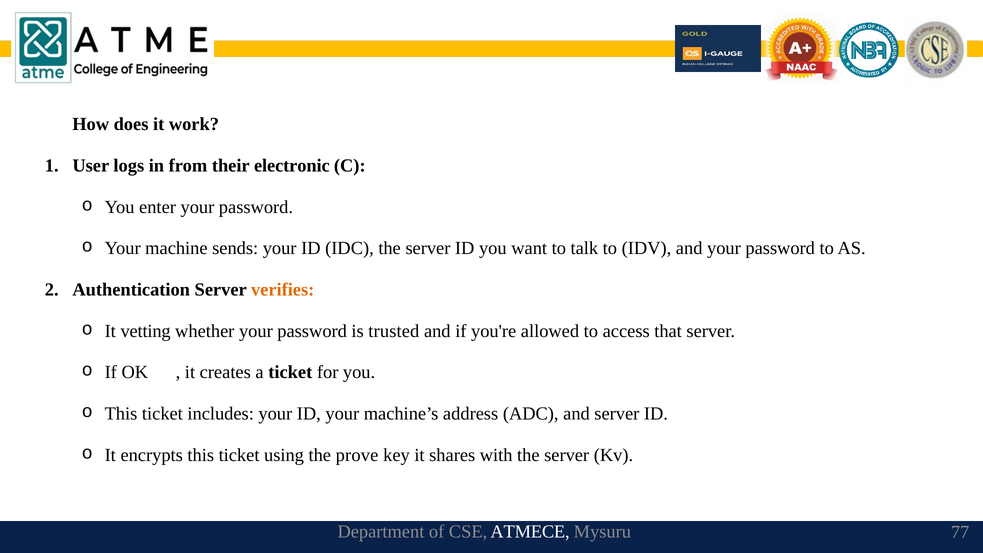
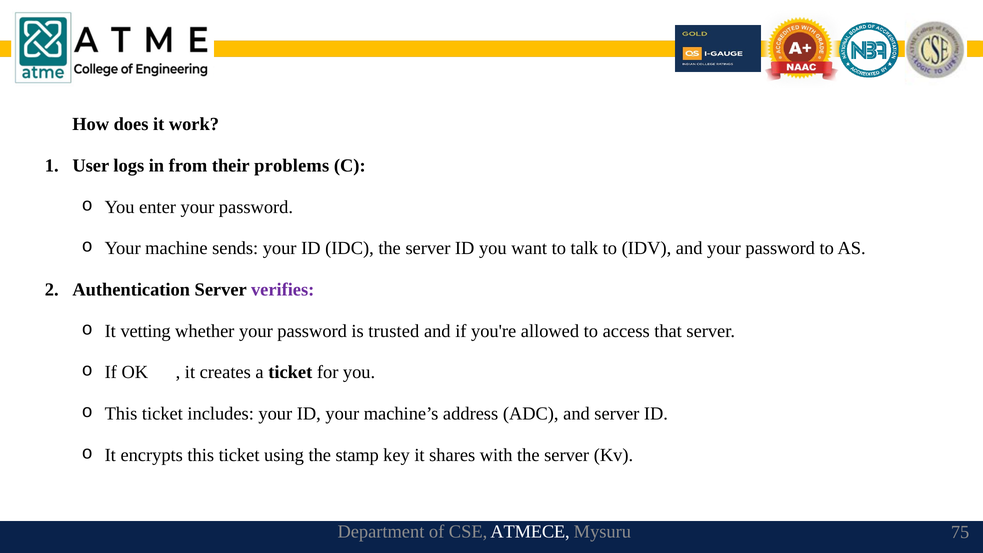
electronic: electronic -> problems (292, 166)
verifies colour: orange -> purple (283, 290)
prove: prove -> stamp (357, 455)
77: 77 -> 75 (960, 532)
